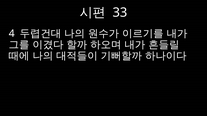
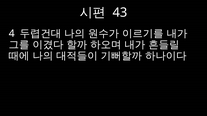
33: 33 -> 43 (120, 12)
